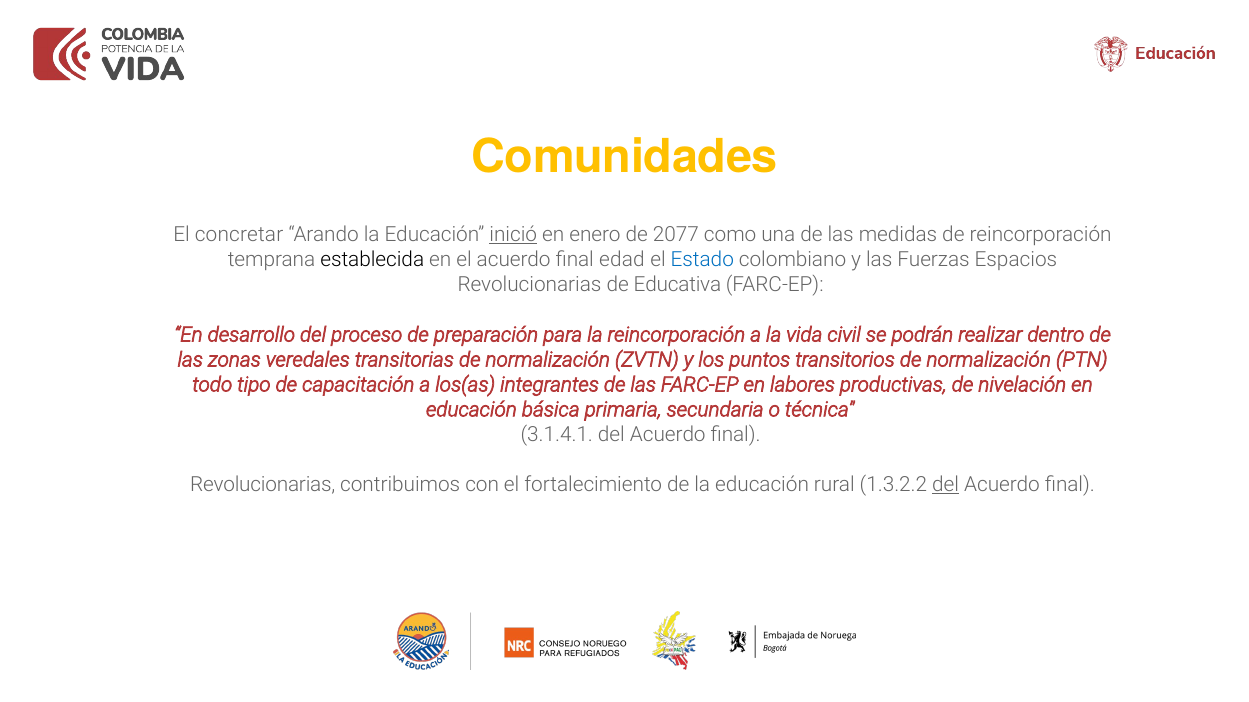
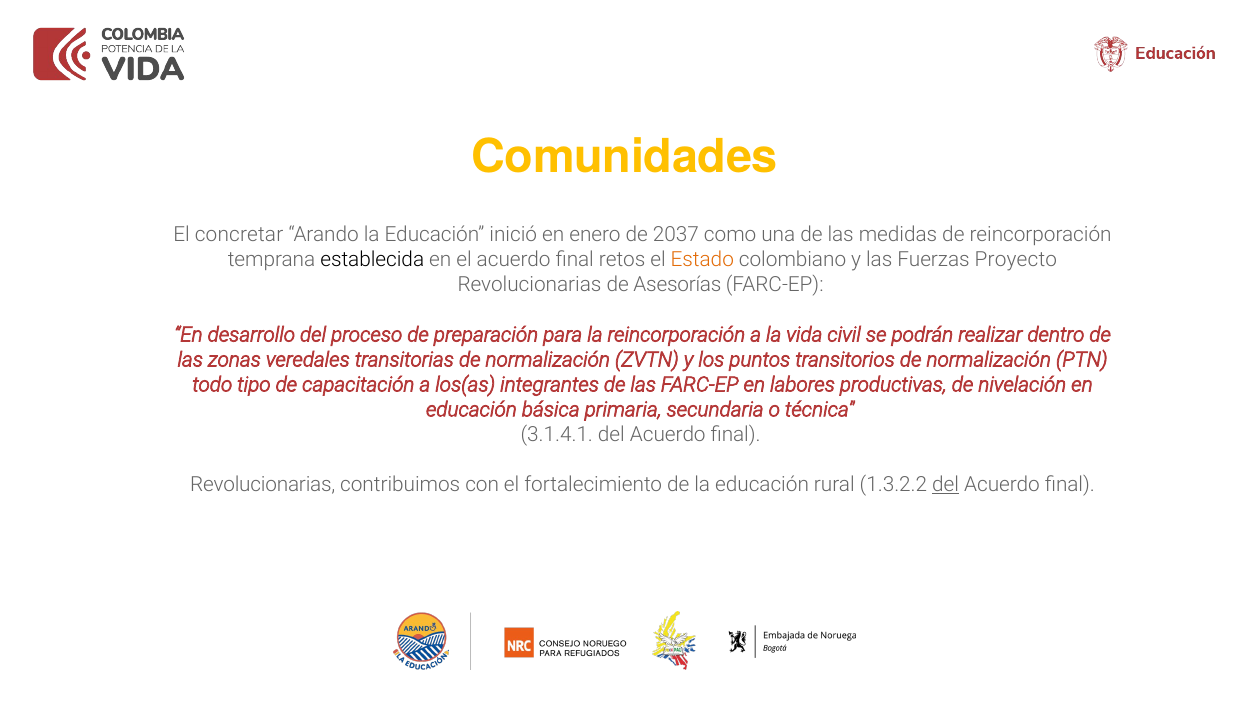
inició underline: present -> none (513, 235)
2077: 2077 -> 2037 (676, 235)
edad: edad -> retos (622, 260)
Estado colour: blue -> orange (702, 260)
Espacios: Espacios -> Proyecto (1016, 260)
Educativa: Educativa -> Asesorías (677, 285)
